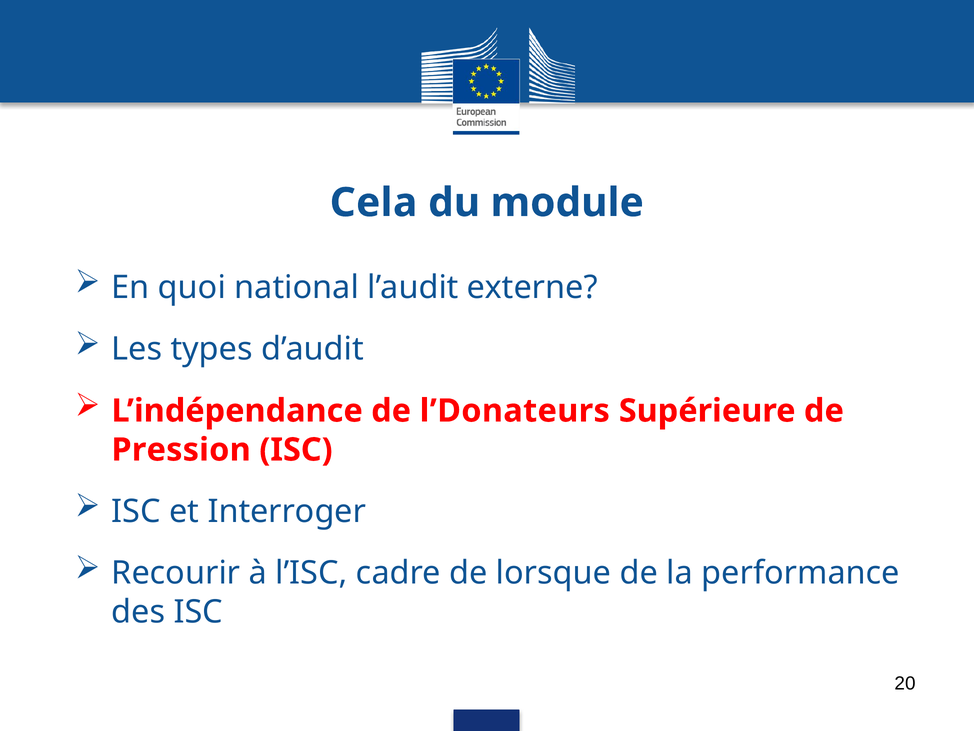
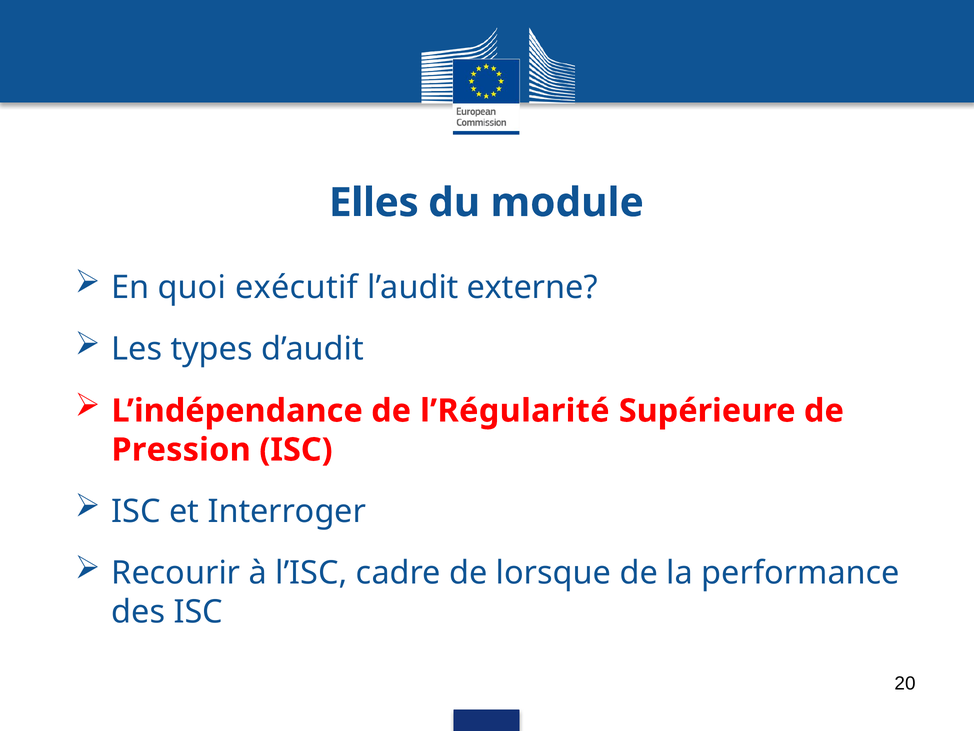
Cela: Cela -> Elles (374, 203)
national: national -> exécutif (297, 287)
l’Donateurs: l’Donateurs -> l’Régularité (515, 411)
